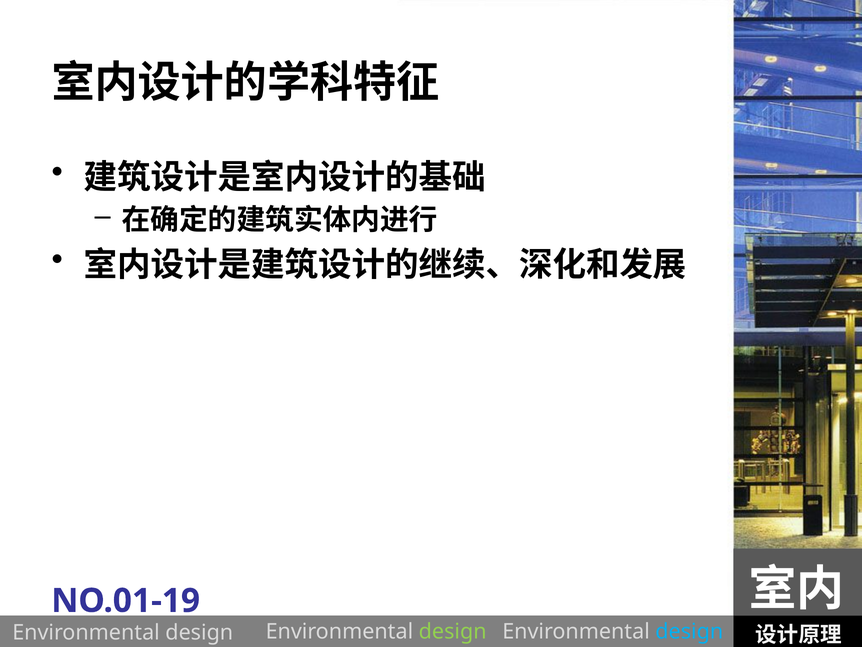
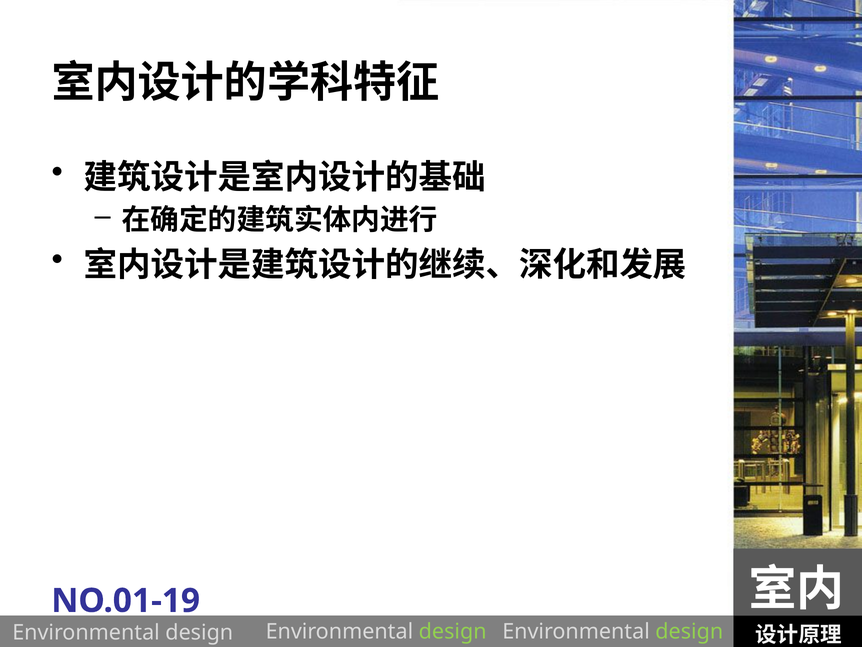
design colour: light blue -> light green (689, 631)
